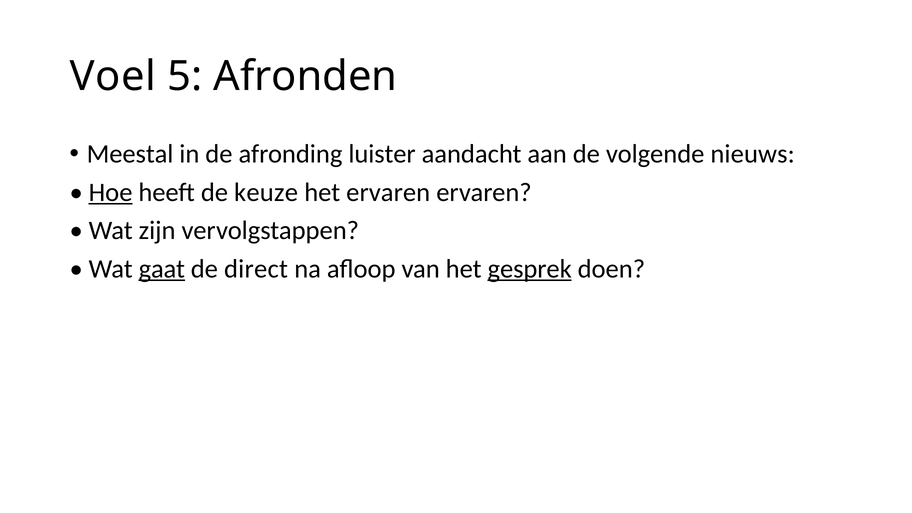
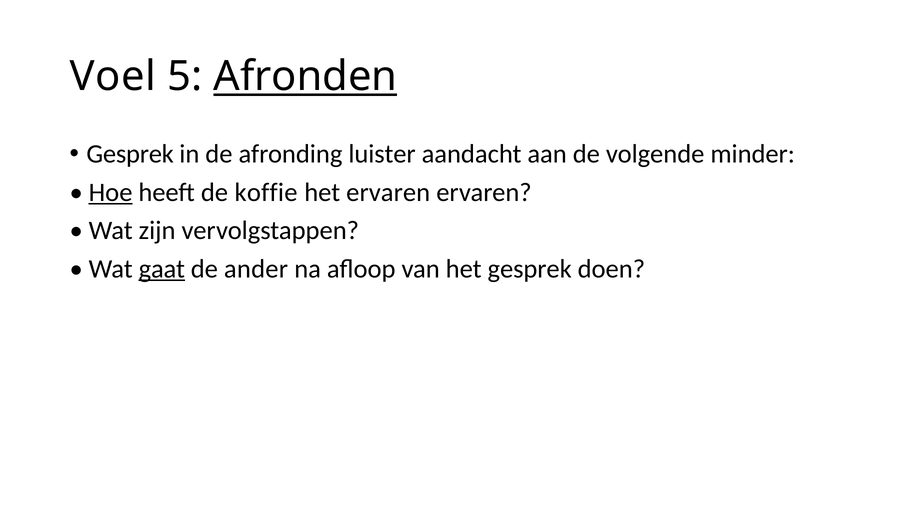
Afronden underline: none -> present (305, 77)
Meestal: Meestal -> Gesprek (130, 154)
nieuws: nieuws -> minder (753, 154)
keuze: keuze -> koffie (266, 192)
direct: direct -> ander (256, 269)
gesprek underline: present -> none (530, 269)
